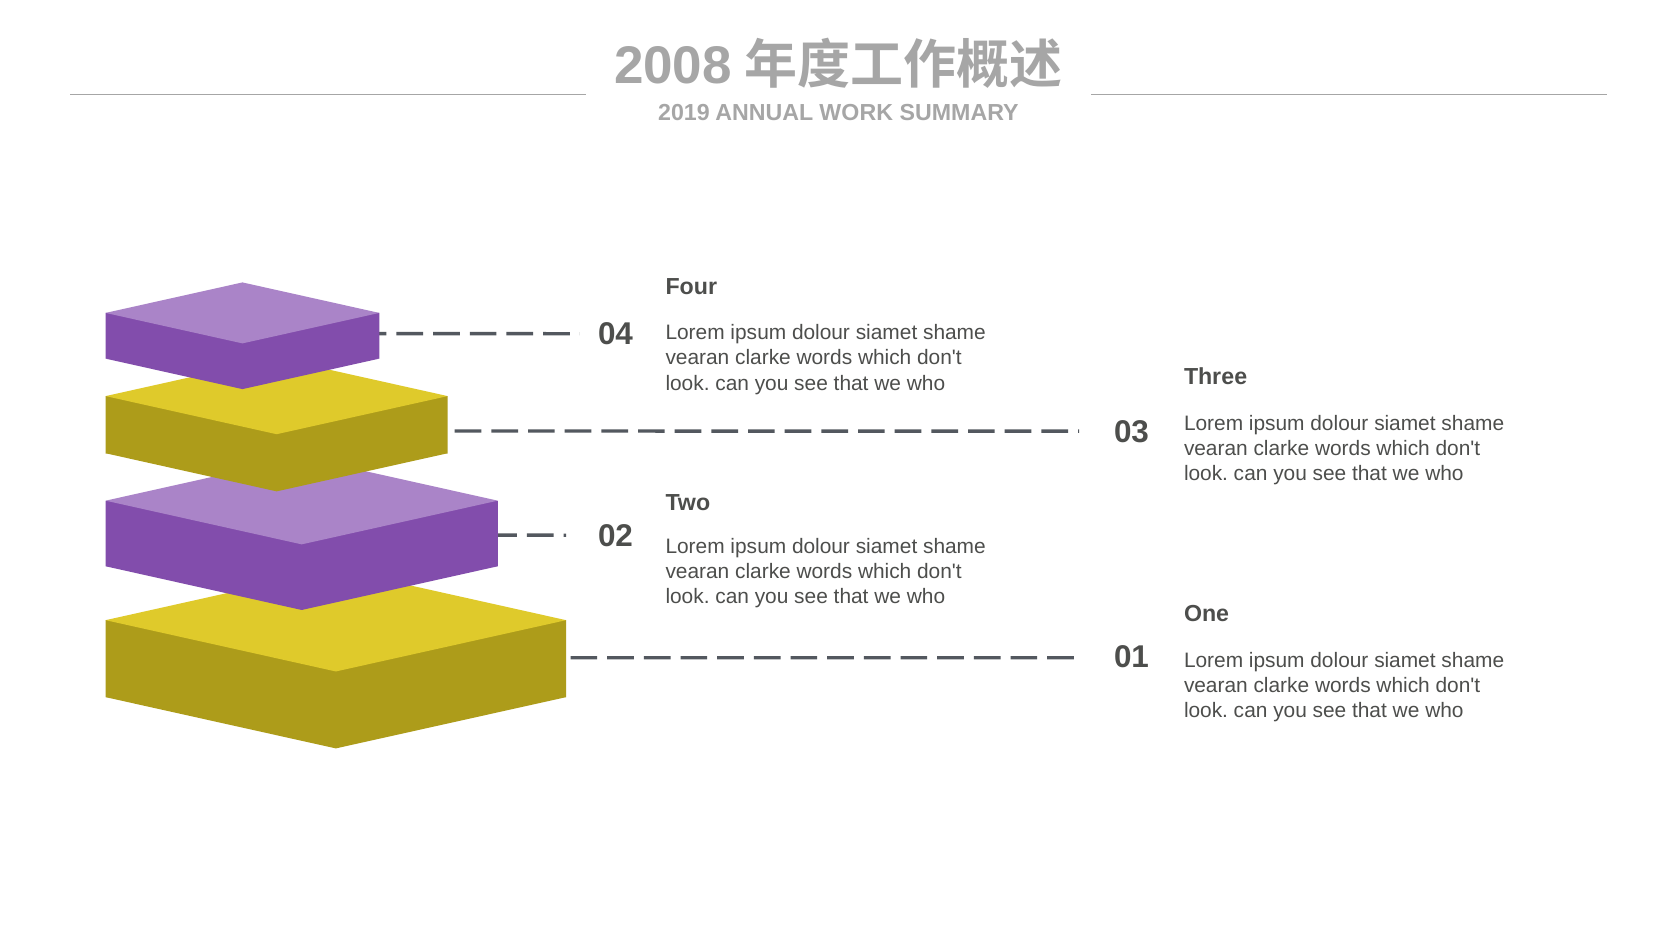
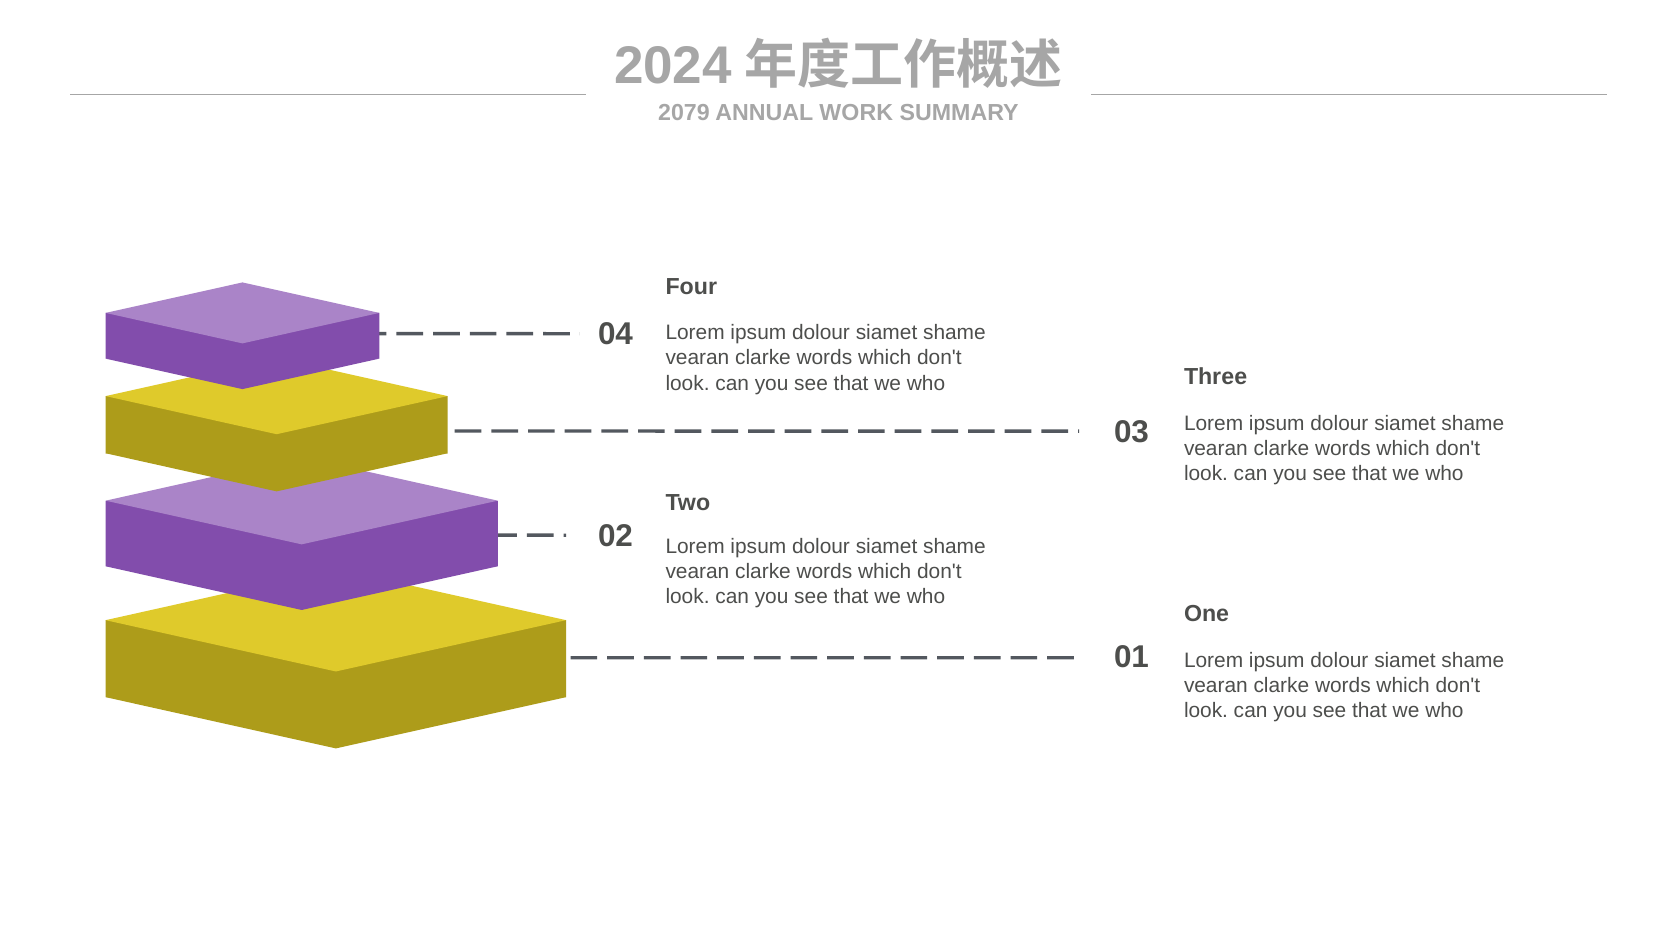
2008: 2008 -> 2024 (673, 66)
2019: 2019 -> 2079 (684, 113)
